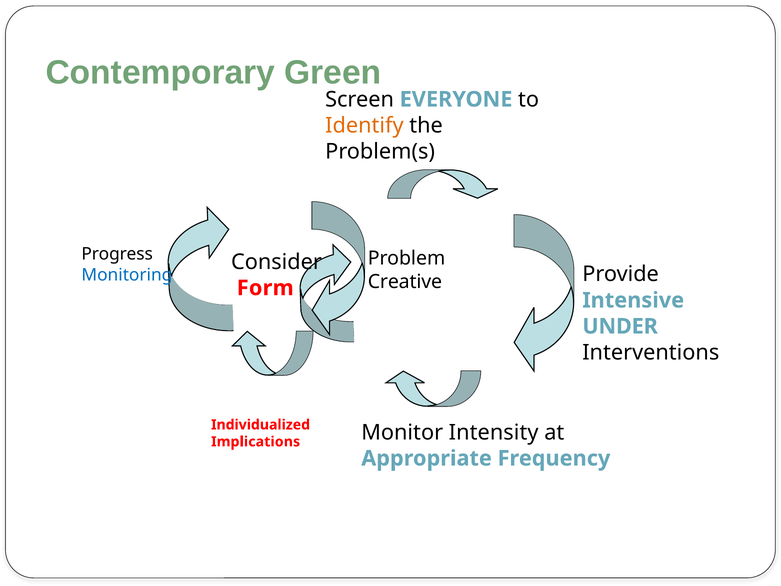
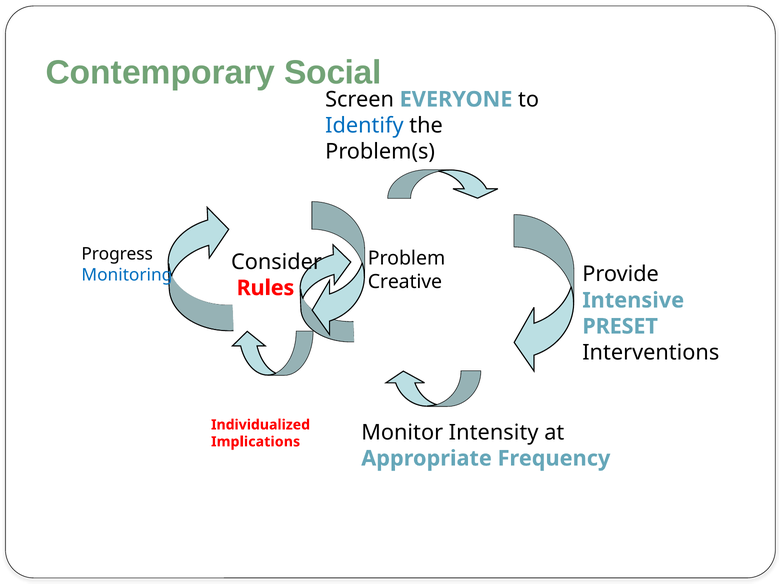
Green: Green -> Social (333, 73)
Identify colour: orange -> blue (364, 125)
Form: Form -> Rules (265, 288)
UNDER: UNDER -> PRESET (620, 326)
